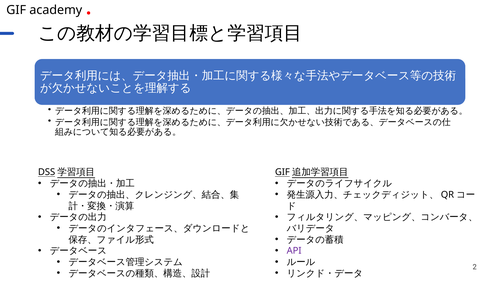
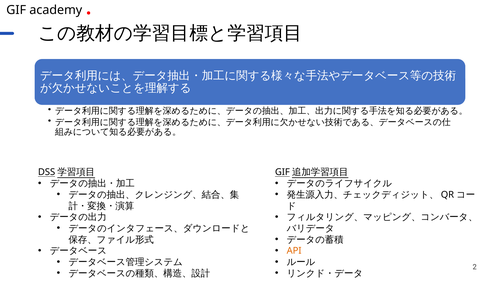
API colour: purple -> orange (294, 251)
